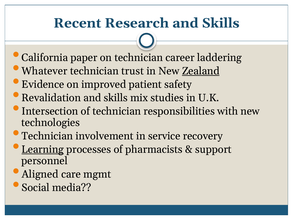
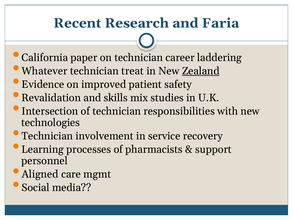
Research and Skills: Skills -> Faria (221, 23)
trust: trust -> treat (133, 71)
Learning underline: present -> none (43, 149)
